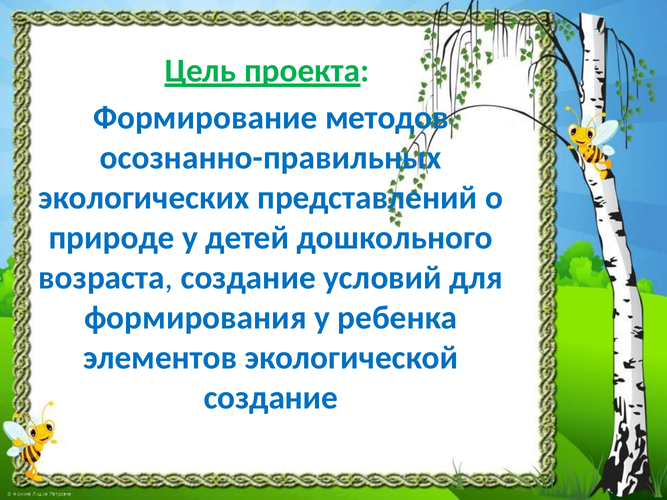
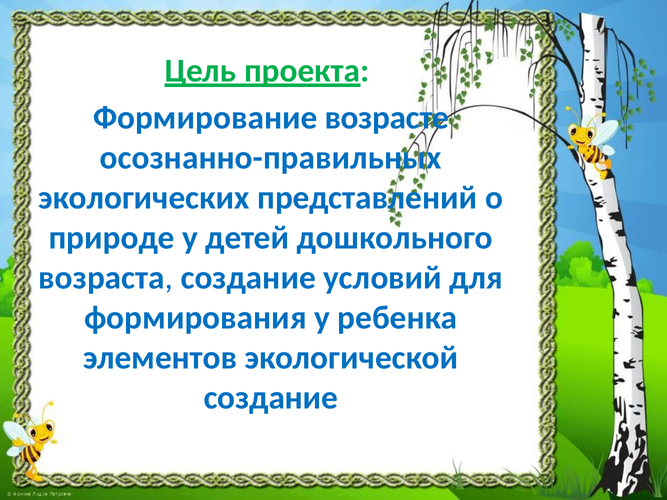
методов: методов -> возрасте (387, 118)
